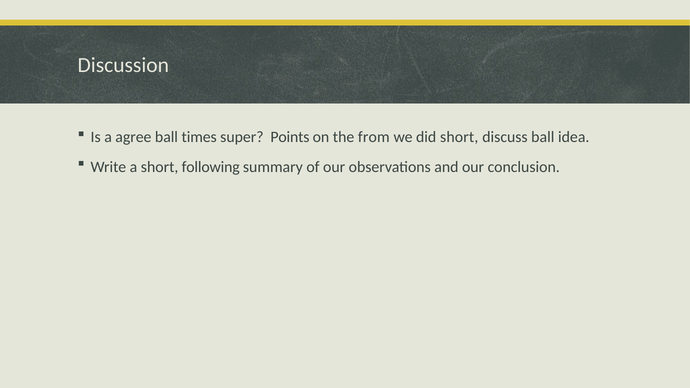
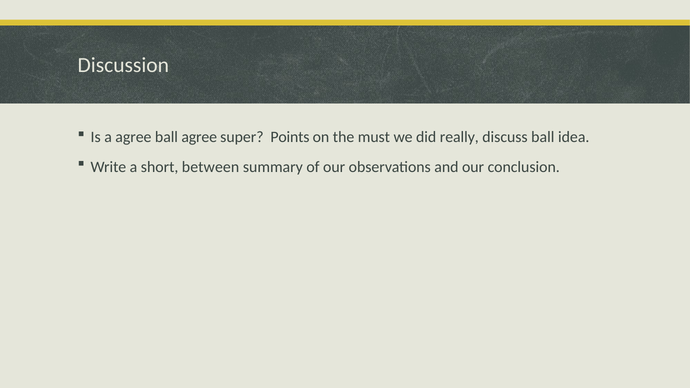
ball times: times -> agree (199, 137)
from: from -> must (374, 137)
did short: short -> really (459, 137)
following: following -> between (211, 167)
